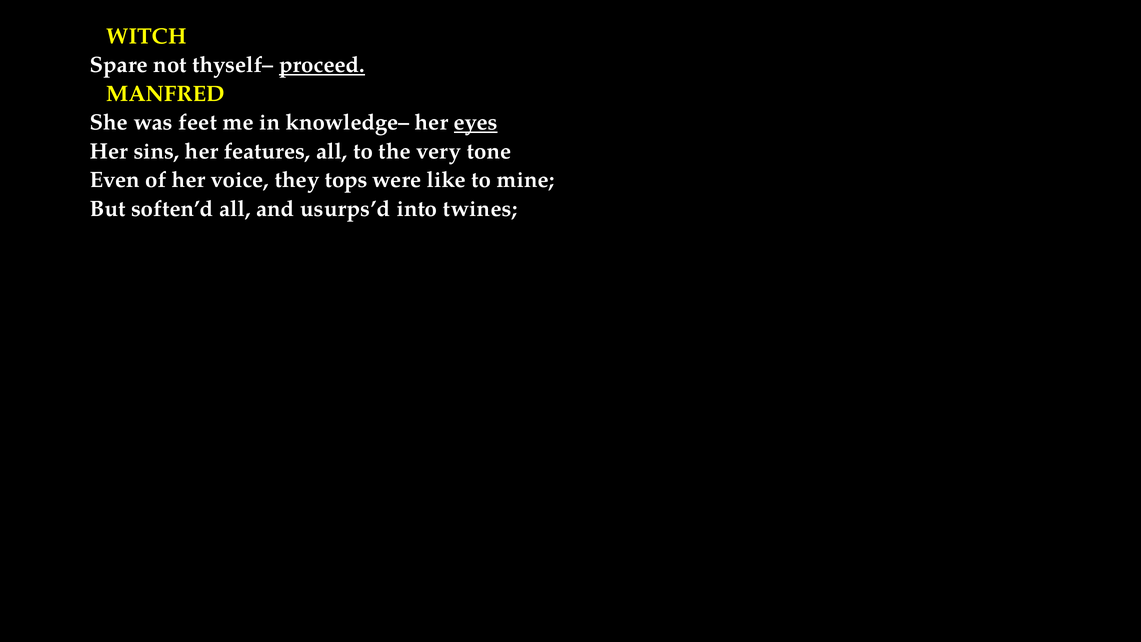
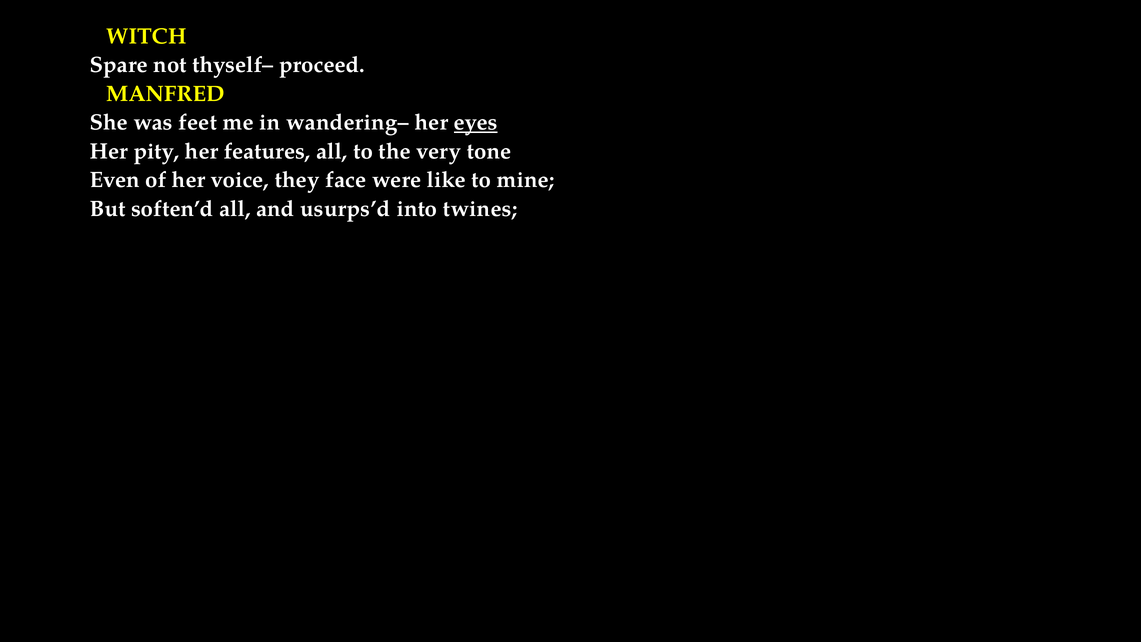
proceed underline: present -> none (322, 65)
knowledge–: knowledge– -> wandering– (347, 123)
sins: sins -> pity (157, 151)
tops: tops -> face (346, 180)
